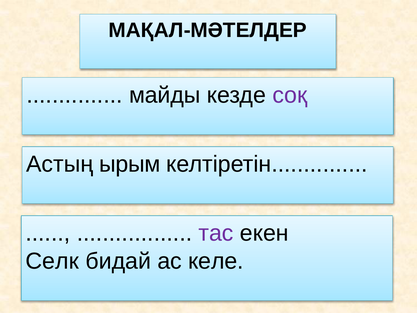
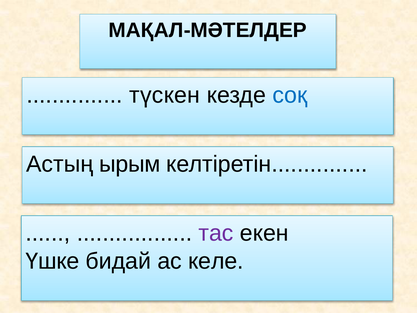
майды: майды -> түскен (165, 95)
соқ colour: purple -> blue (290, 95)
Селк: Селк -> Үшке (52, 261)
